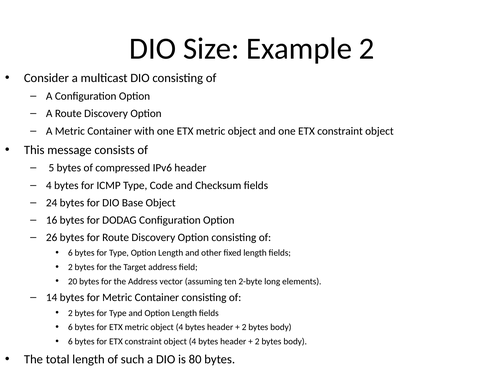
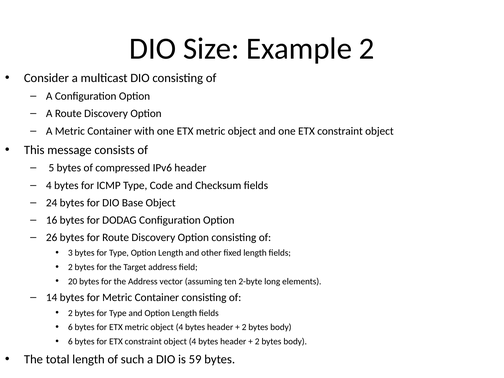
6: 6 -> 3 (70, 253)
80: 80 -> 59 (195, 359)
